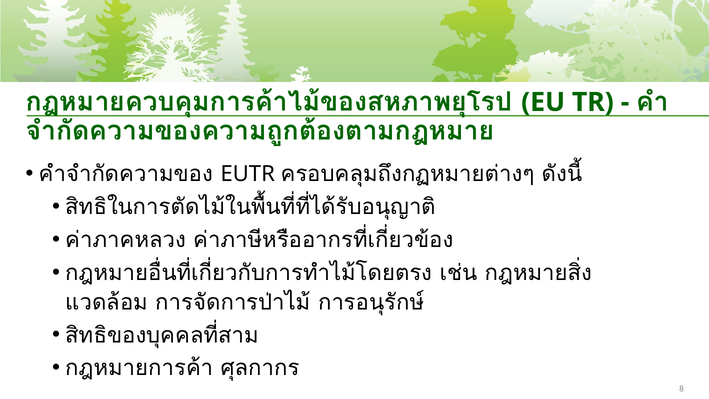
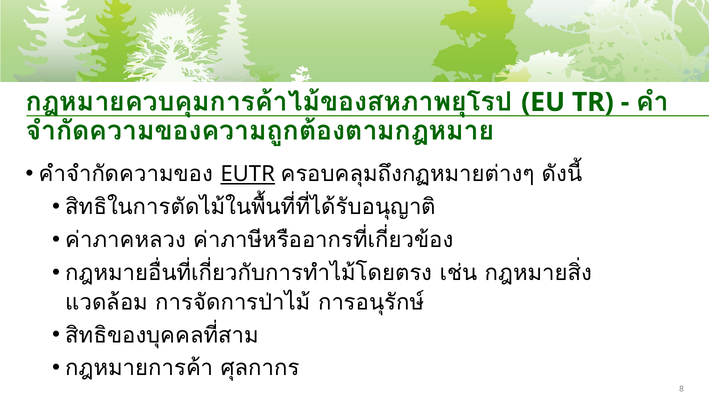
EUTR underline: none -> present (248, 174)
